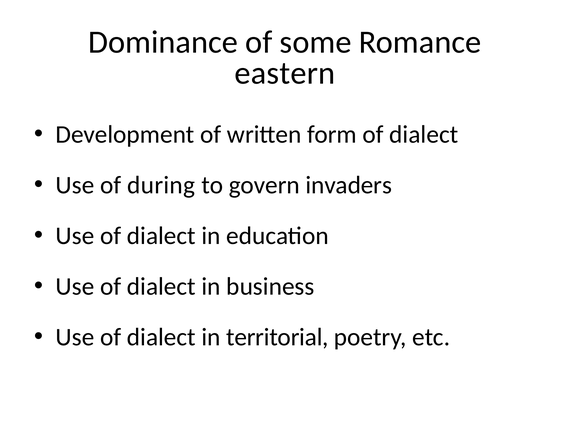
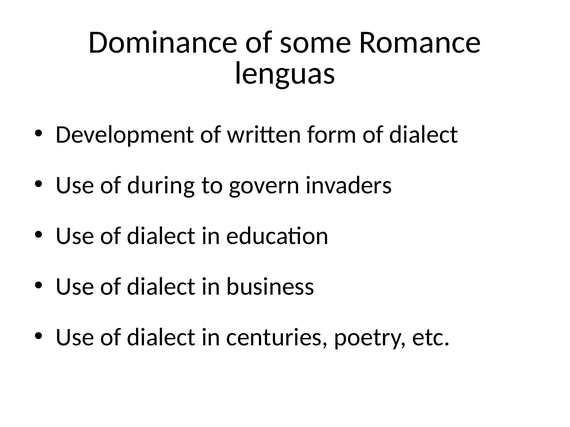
eastern: eastern -> lenguas (285, 73)
territorial: territorial -> centuries (277, 337)
